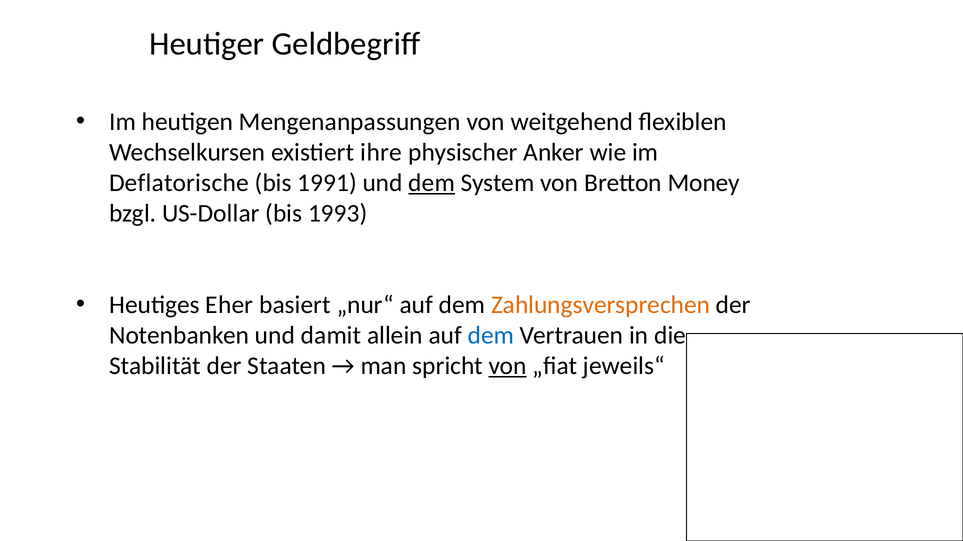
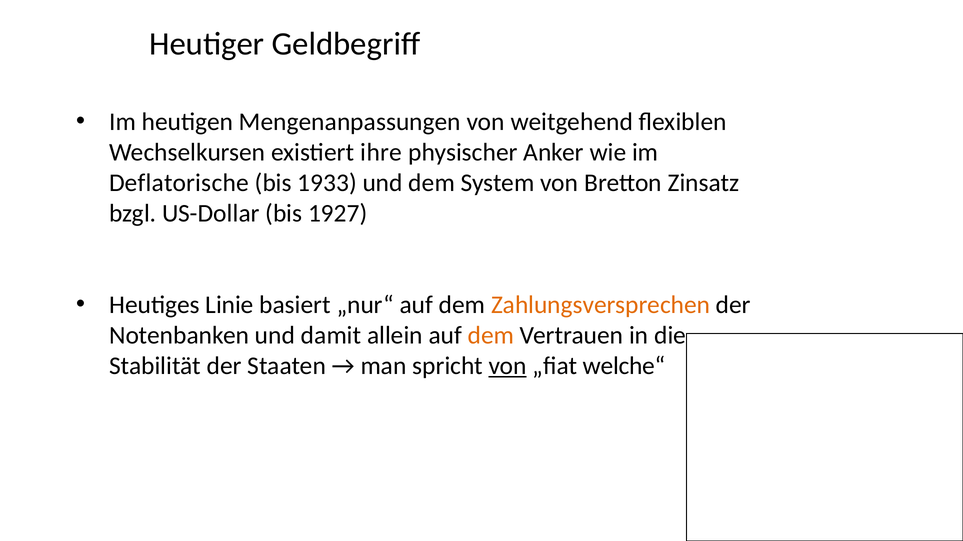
1991: 1991 -> 1933 (327, 183)
dem underline: present -> none (432, 183)
Money: Money -> Zinsatz (704, 183)
1993: 1993 -> 1927 (338, 214)
Eher: Eher -> Linie (230, 305)
dem colour: blue -> orange (491, 336)
jeweils“: jeweils“ -> welche“ (624, 366)
